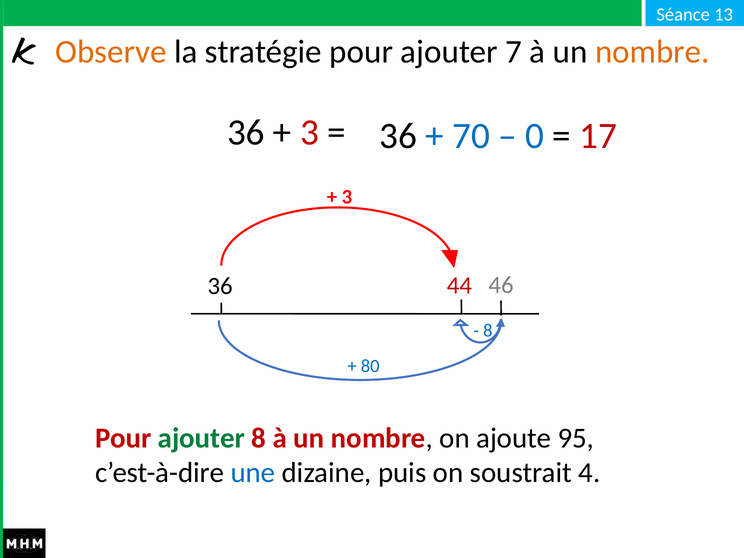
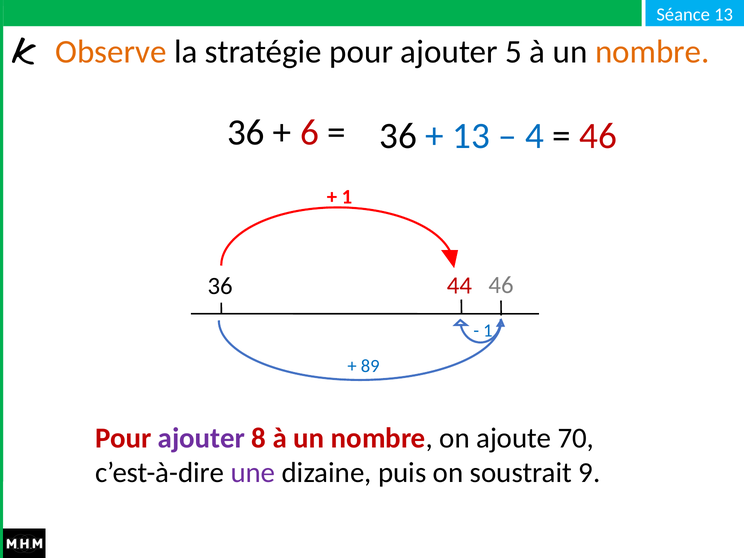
7: 7 -> 5 (514, 52)
3: 3 -> 6 (309, 132)
70: 70 -> 13 (471, 136)
0: 0 -> 4 (535, 136)
17: 17 -> 46 (598, 136)
3: 3 -> 1 (347, 197)
8: 8 -> 1 (488, 330)
80: 80 -> 89 (370, 366)
ajouter colour: green -> purple (201, 438)
95: 95 -> 70 (576, 438)
une colour: blue -> purple (253, 473)
4: 4 -> 9 (589, 473)
